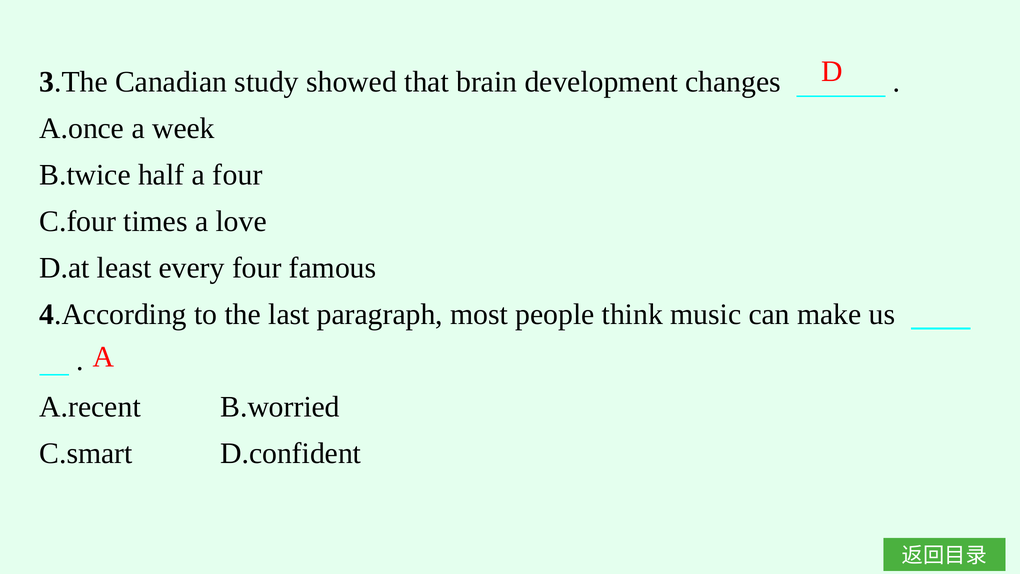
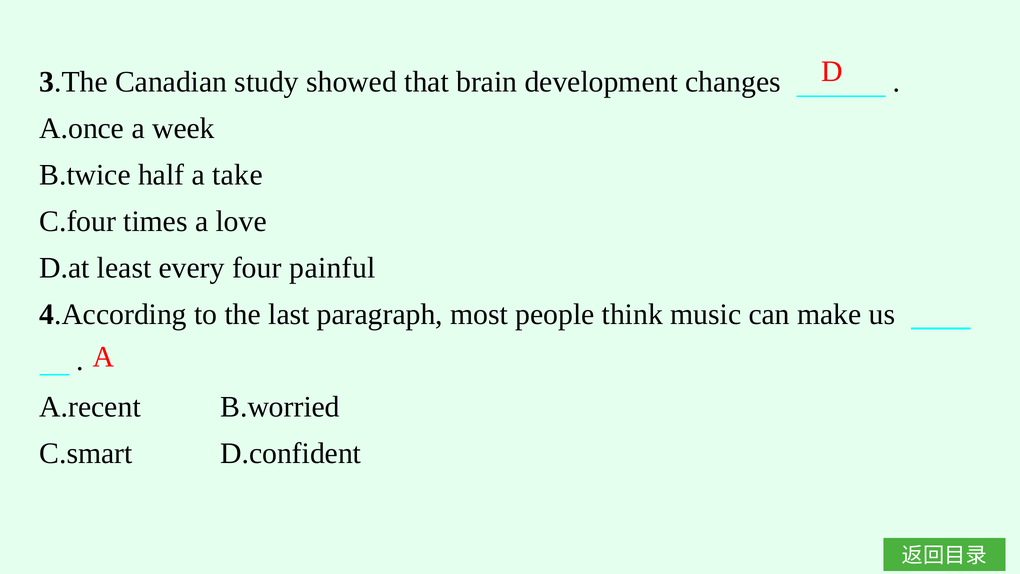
a four: four -> take (238, 175)
famous: famous -> painful (332, 268)
